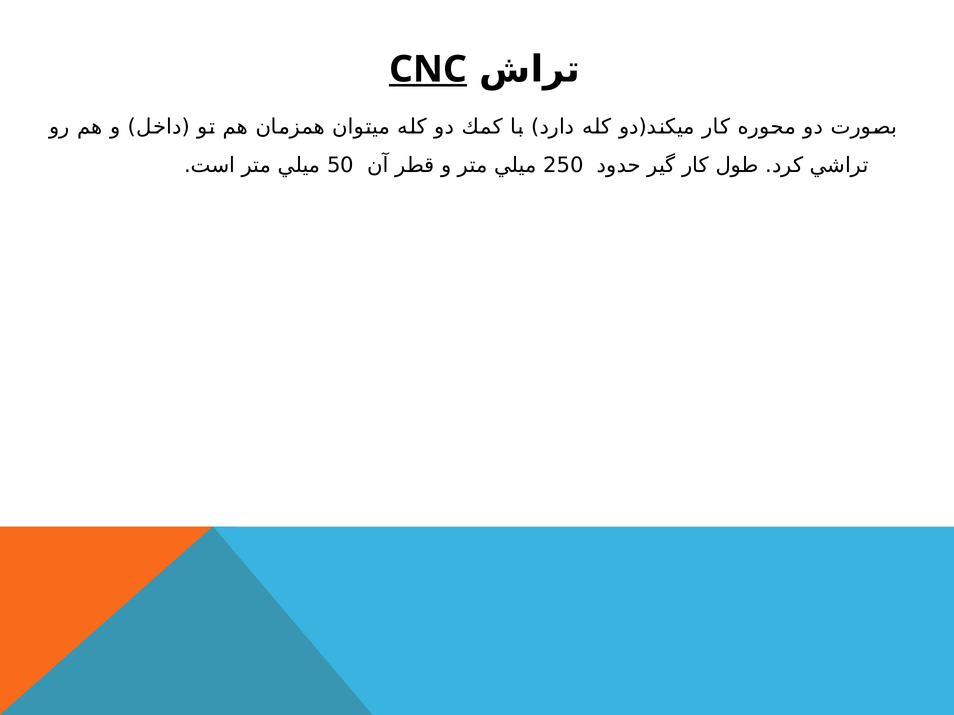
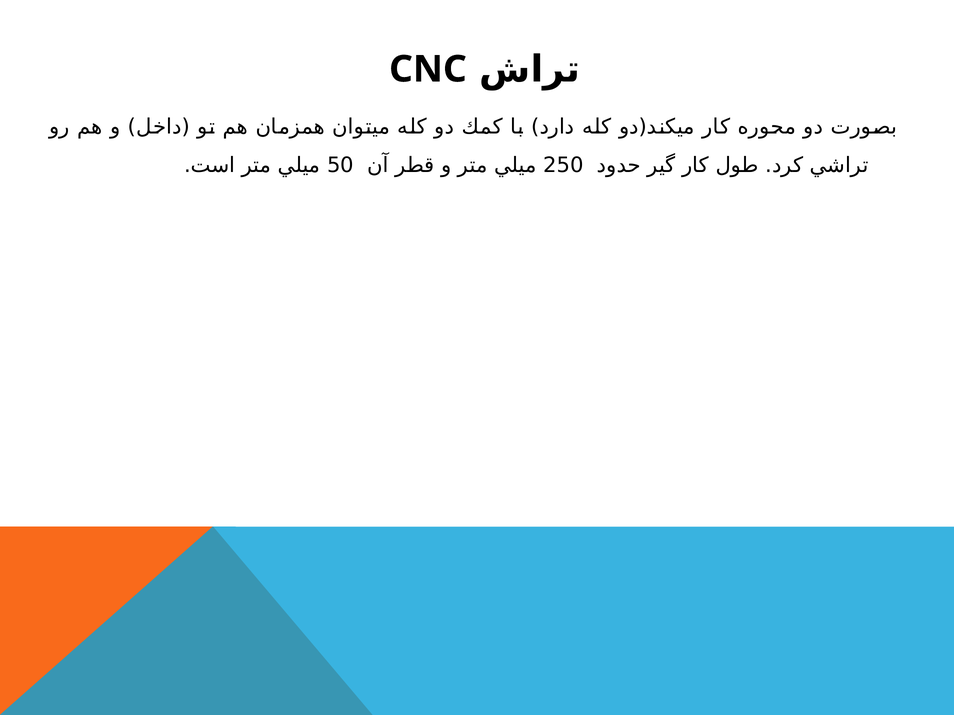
CNC underline: present -> none (428, 69)
